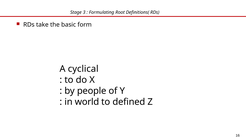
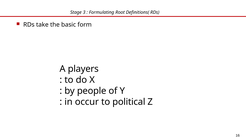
cyclical: cyclical -> players (83, 69)
world: world -> occur (87, 102)
defined: defined -> political (129, 102)
